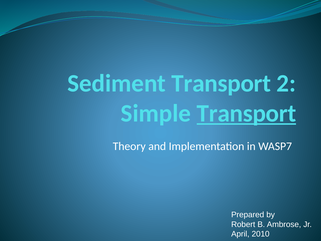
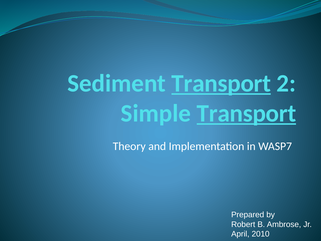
Transport underline: none -> present (221, 83)
